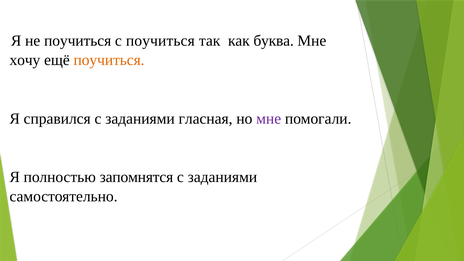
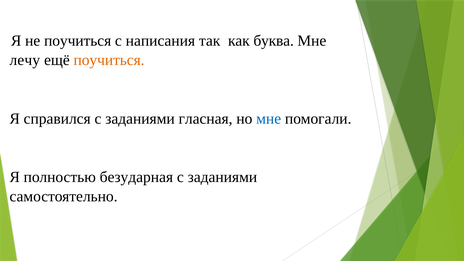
с поучиться: поучиться -> написания (160, 41)
хочу: хочу -> лечу (25, 60)
мне colour: purple -> blue (269, 119)
запомнятся: запомнятся -> безударная (136, 177)
